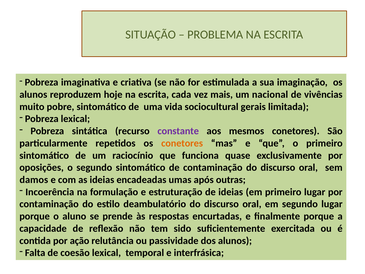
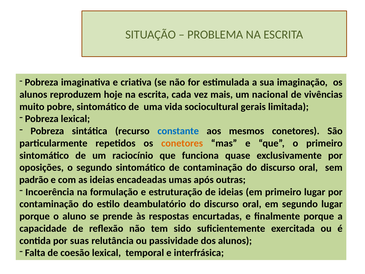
constante colour: purple -> blue (178, 131)
damos: damos -> padrão (34, 180)
ação: ação -> suas (79, 240)
